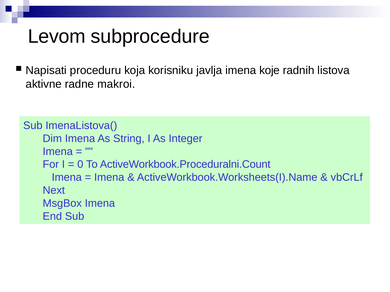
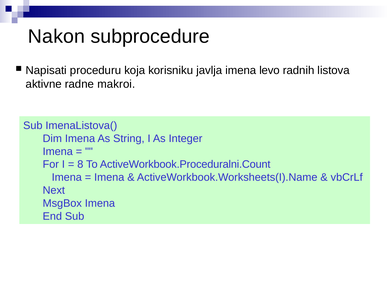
Levom: Levom -> Nakon (57, 37)
koje: koje -> levo (270, 71)
0: 0 -> 8 (80, 165)
